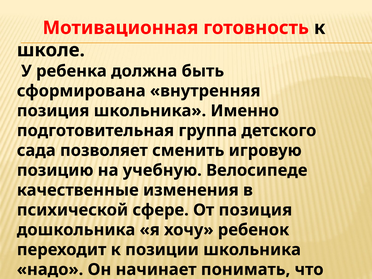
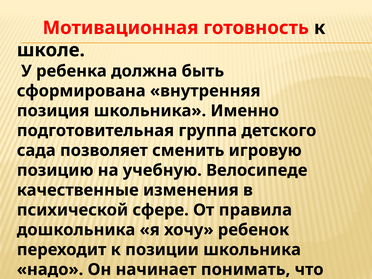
От позиция: позиция -> правила (255, 210)
